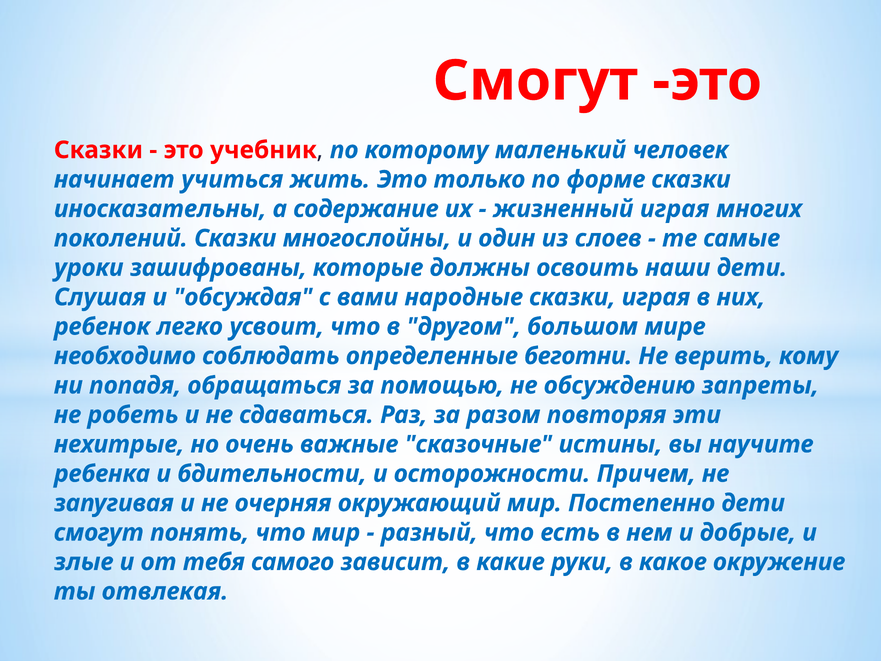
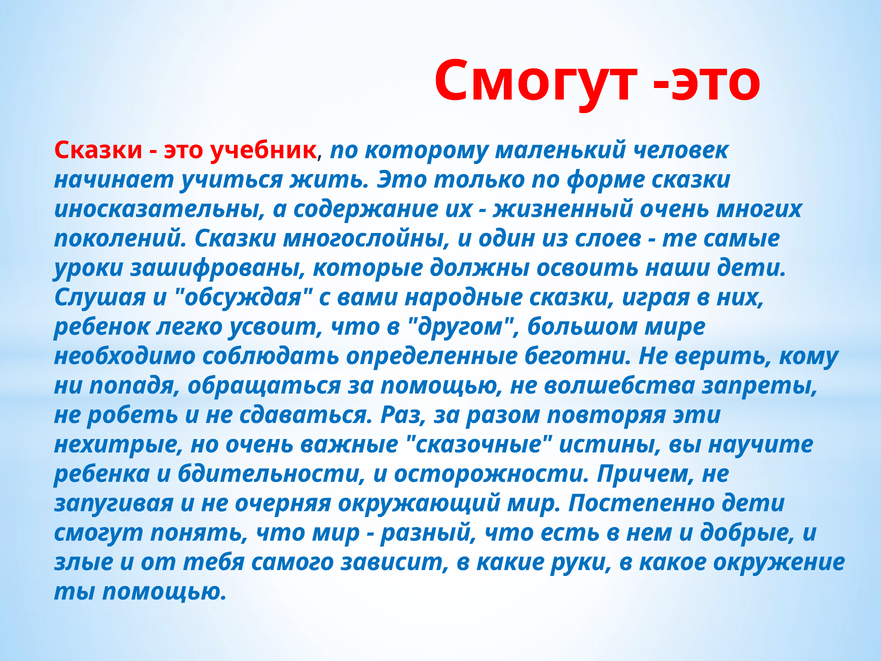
жизненный играя: играя -> очень (675, 209)
обсуждению: обсуждению -> волшебства (620, 385)
ты отвлекая: отвлекая -> помощью (165, 591)
